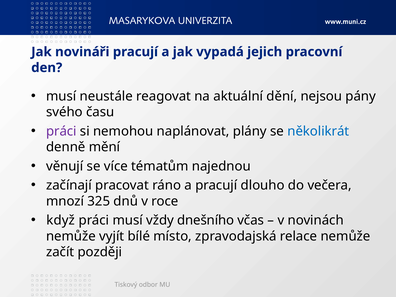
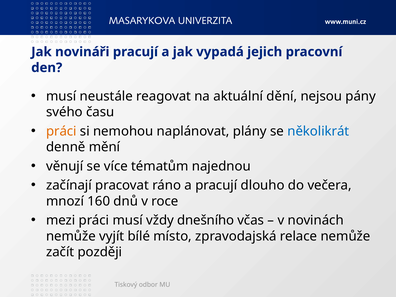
práci colour: purple -> orange (61, 131)
325: 325 -> 160 (99, 201)
když: když -> mezi (61, 220)
